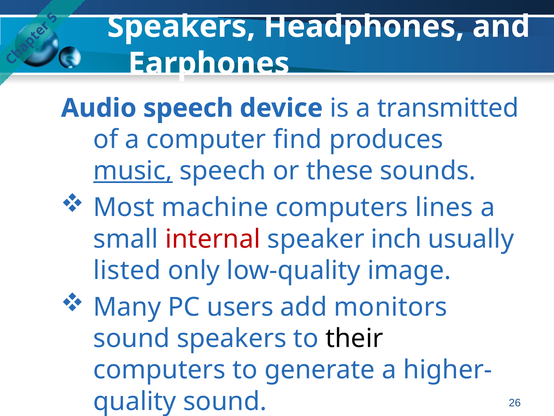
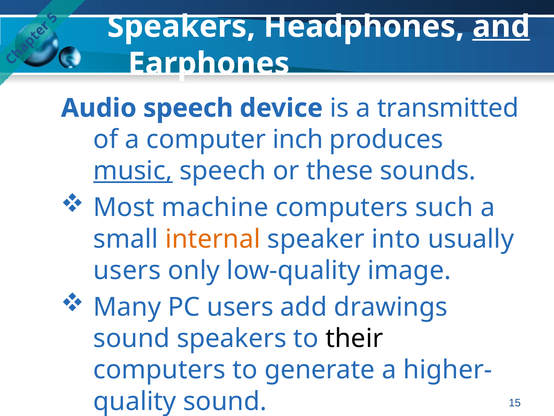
and underline: none -> present (501, 27)
find: find -> inch (298, 139)
lines: lines -> such (444, 207)
internal colour: red -> orange (213, 239)
inch: inch -> into (396, 239)
listed: listed -> users (127, 270)
monitors: monitors -> drawings (391, 307)
26: 26 -> 15 (515, 402)
